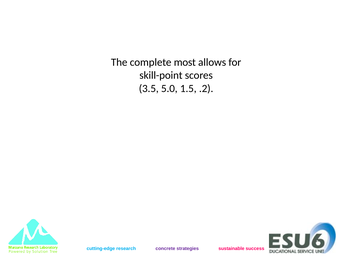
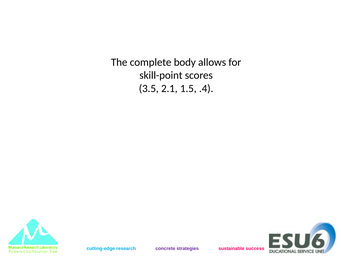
most: most -> body (185, 62)
5.0: 5.0 -> 2.1 (169, 88)
.2: .2 -> .4 (206, 88)
